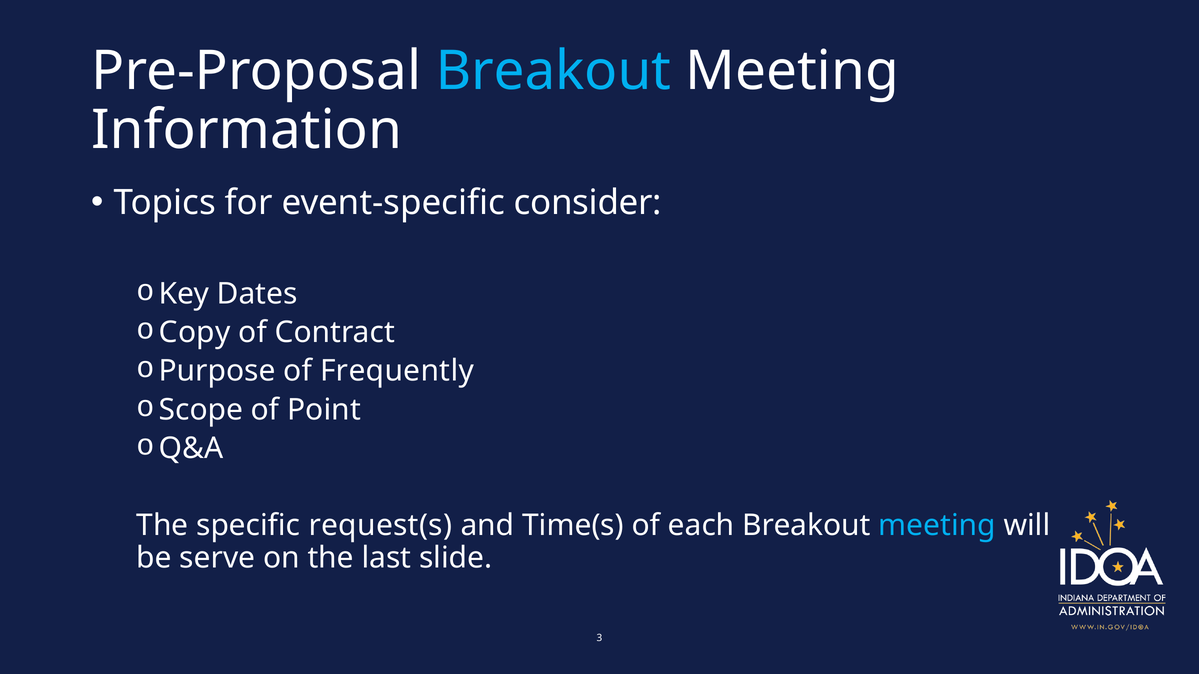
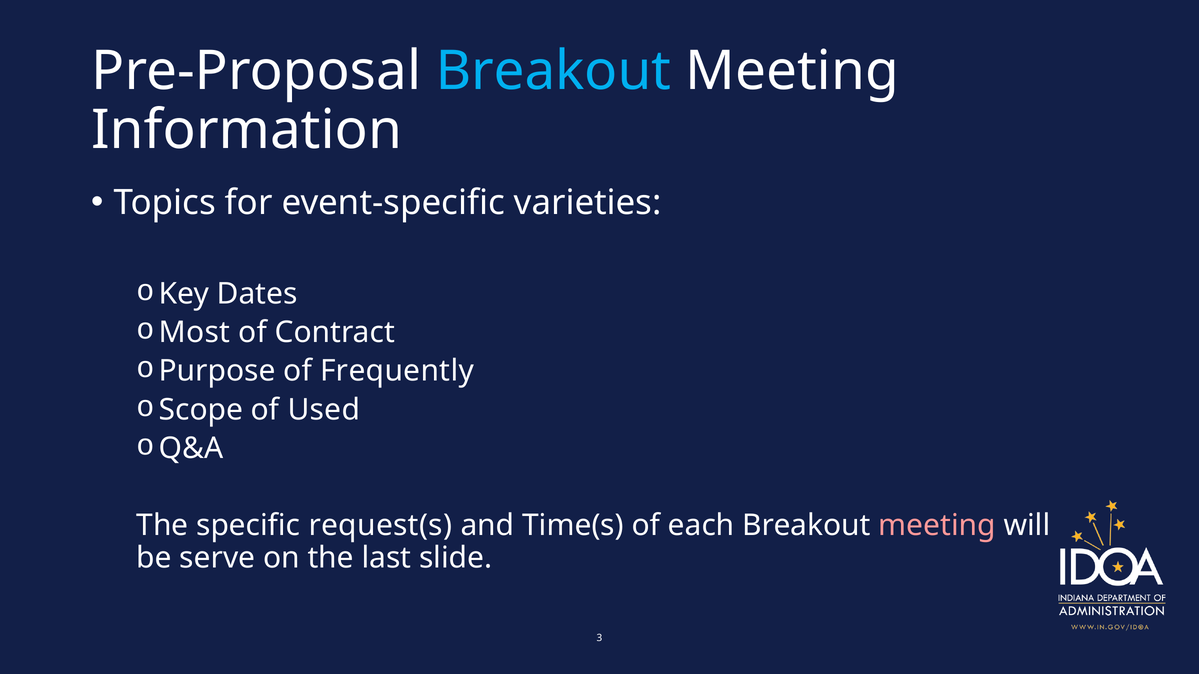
consider: consider -> varieties (588, 203)
Copy: Copy -> Most (195, 333)
Point: Point -> Used (324, 410)
meeting colour: light blue -> pink (937, 526)
